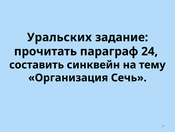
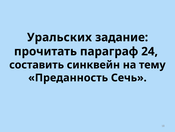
Организация: Организация -> Преданность (68, 77)
